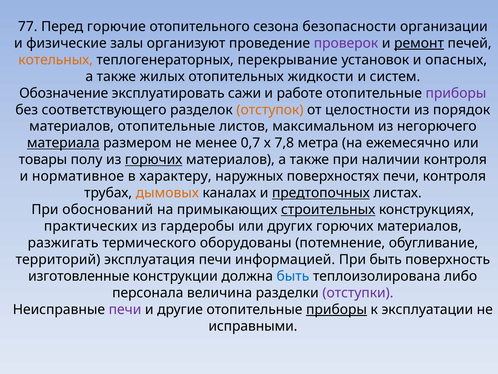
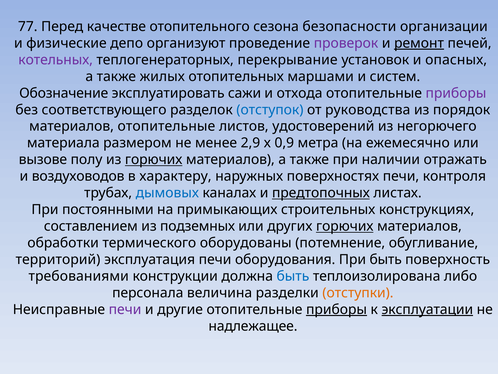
горючие: горючие -> качестве (116, 26)
залы: залы -> депо (127, 43)
котельных colour: orange -> purple (56, 60)
жидкости: жидкости -> маршами (321, 76)
работе: работе -> отхода (300, 93)
отступок colour: orange -> blue (270, 110)
целостности: целостности -> руководства (368, 110)
максимальном: максимальном -> удостоверений (323, 126)
материала underline: present -> none (63, 143)
0,7: 0,7 -> 2,9 (250, 143)
7,8: 7,8 -> 0,9 (284, 143)
товары: товары -> вызове (43, 159)
наличии контроля: контроля -> отражать (455, 159)
нормативное: нормативное -> воздуховодов (78, 176)
дымовых colour: orange -> blue (167, 193)
обоснований: обоснований -> постоянными (108, 209)
строительных underline: present -> none (328, 209)
практических: практических -> составлением (91, 226)
гардеробы: гардеробы -> подземных (198, 226)
горючих underline: none -> present (345, 226)
разжигать: разжигать -> обработки (63, 243)
информацией: информацией -> оборудования (285, 259)
изготовленные: изготовленные -> требованиями (79, 276)
отступки colour: purple -> orange (358, 293)
эксплуатации underline: none -> present (427, 309)
исправными: исправными -> надлежащее (253, 326)
